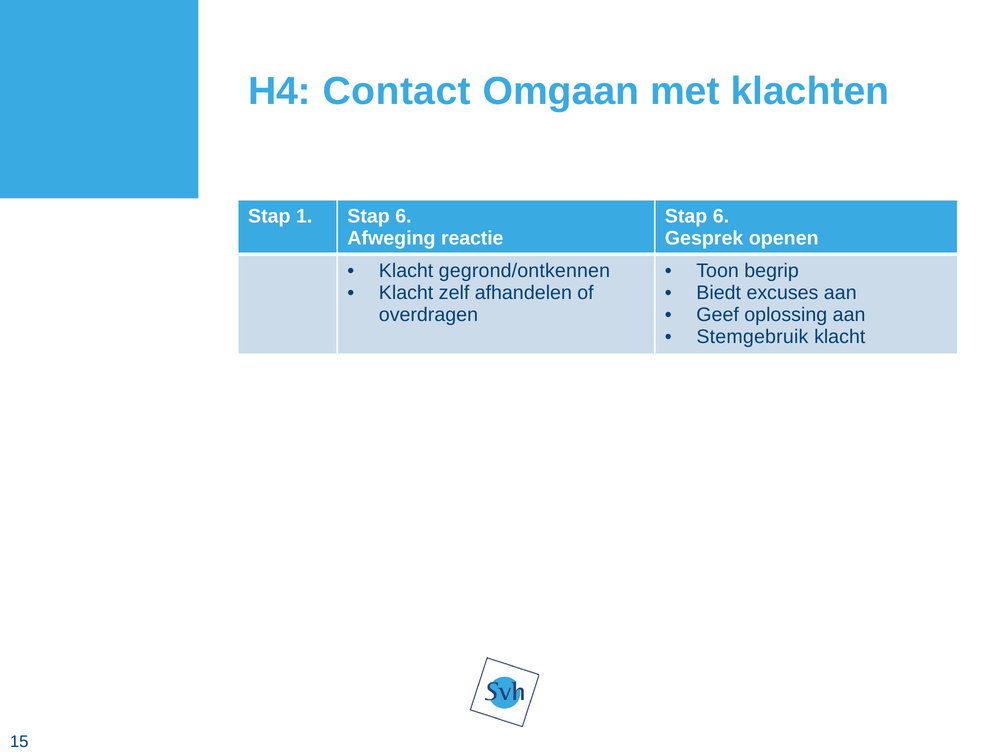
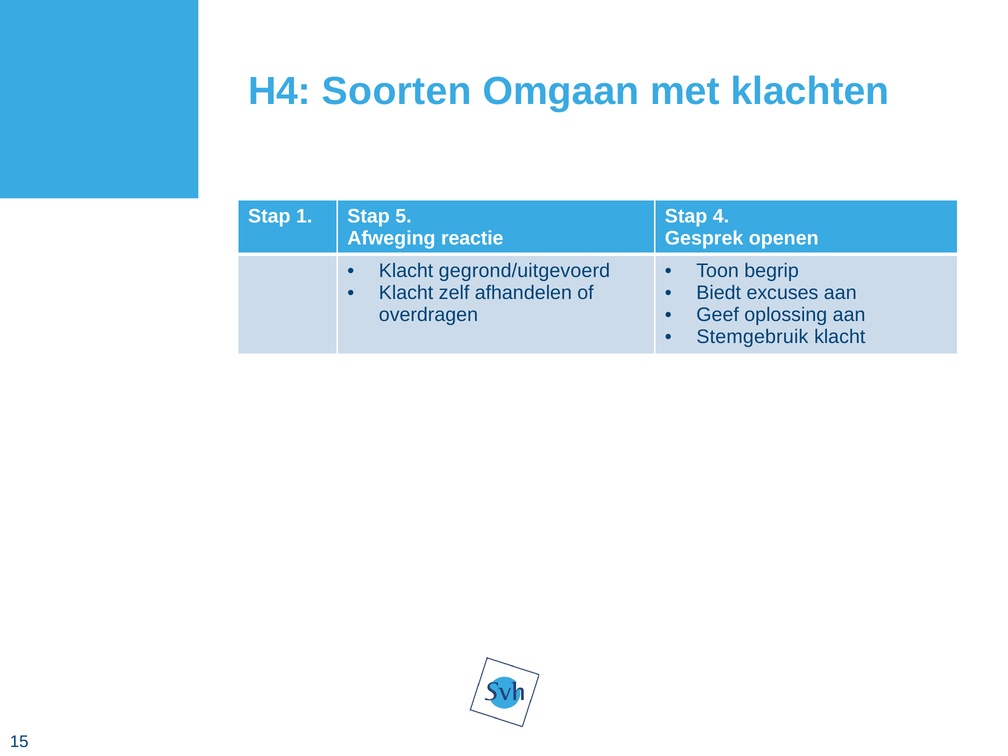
Contact: Contact -> Soorten (397, 91)
1 Stap 6: 6 -> 5 (404, 216)
6: 6 -> 4 (721, 216)
gegrond/ontkennen: gegrond/ontkennen -> gegrond/uitgevoerd (524, 271)
